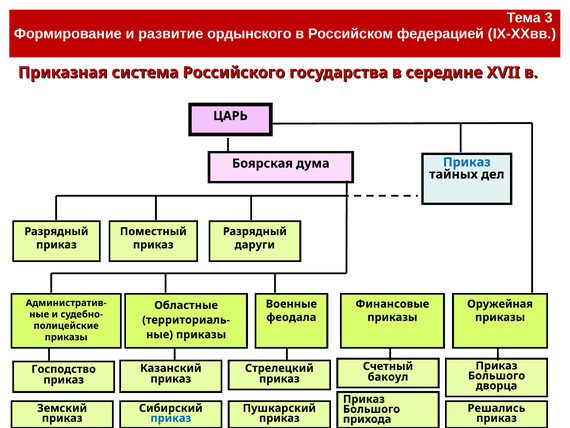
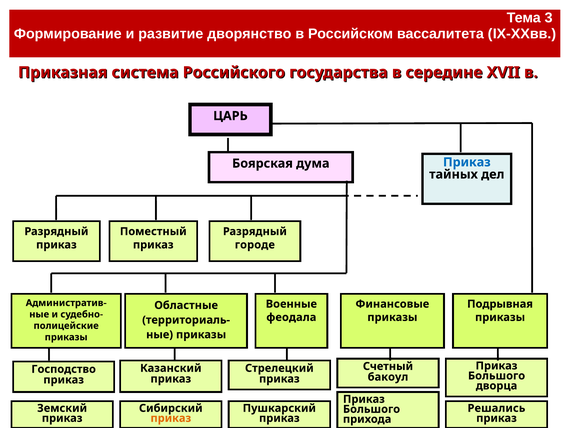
ордынского: ордынского -> дворянство (249, 34)
федерацией: федерацией -> вассалитета (440, 34)
даруги: даруги -> городе (255, 244)
Оружейная: Оружейная -> Подрывная (500, 304)
приказ colour: blue -> orange (171, 418)
